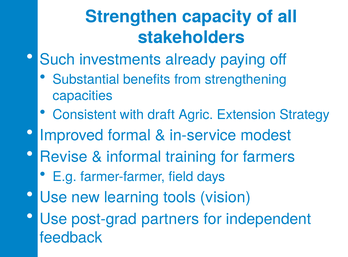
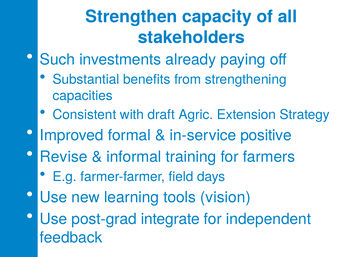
modest: modest -> positive (266, 135)
partners: partners -> integrate (170, 219)
